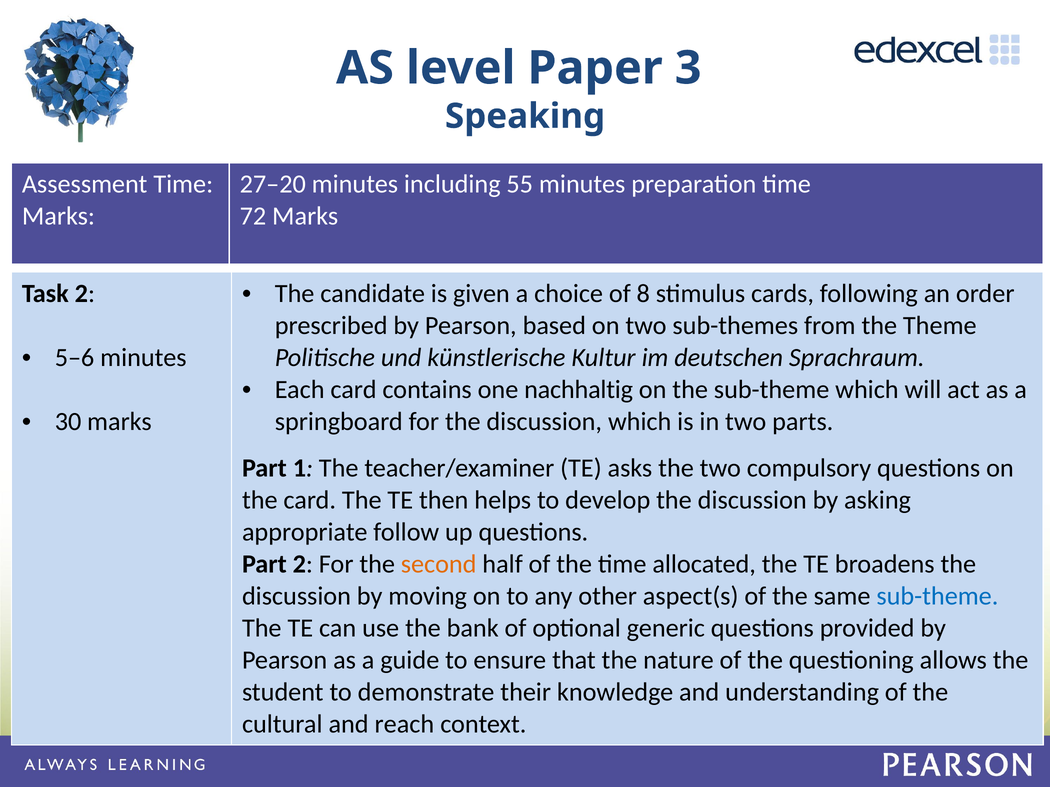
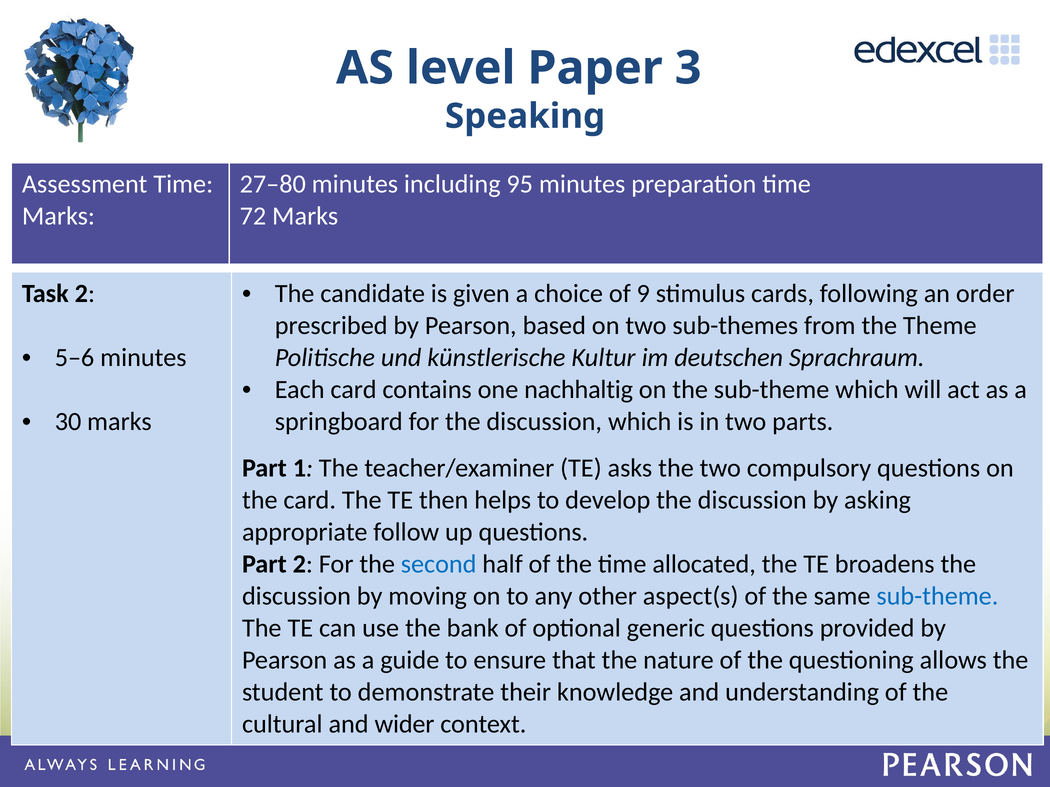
27–20: 27–20 -> 27–80 (273, 184)
55: 55 -> 95 (520, 184)
8: 8 -> 9 (643, 294)
second colour: orange -> blue (439, 564)
reach: reach -> wider (404, 725)
